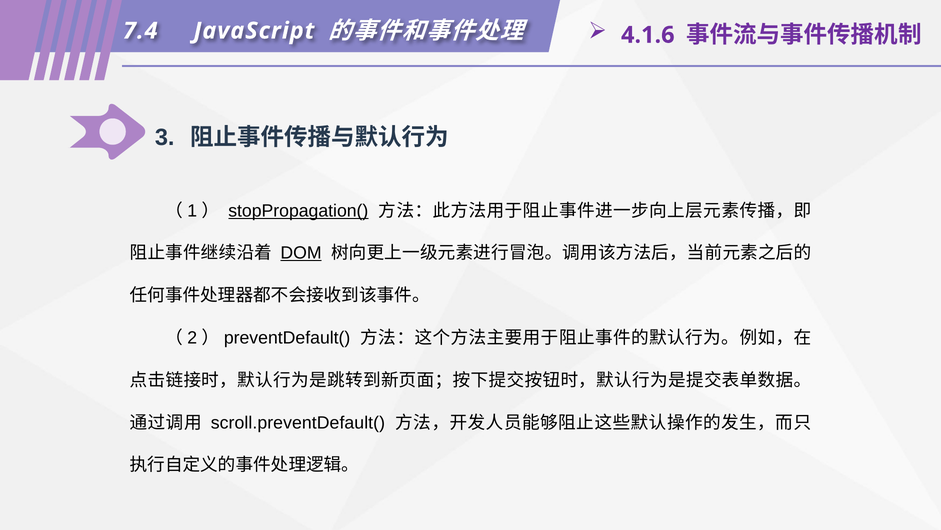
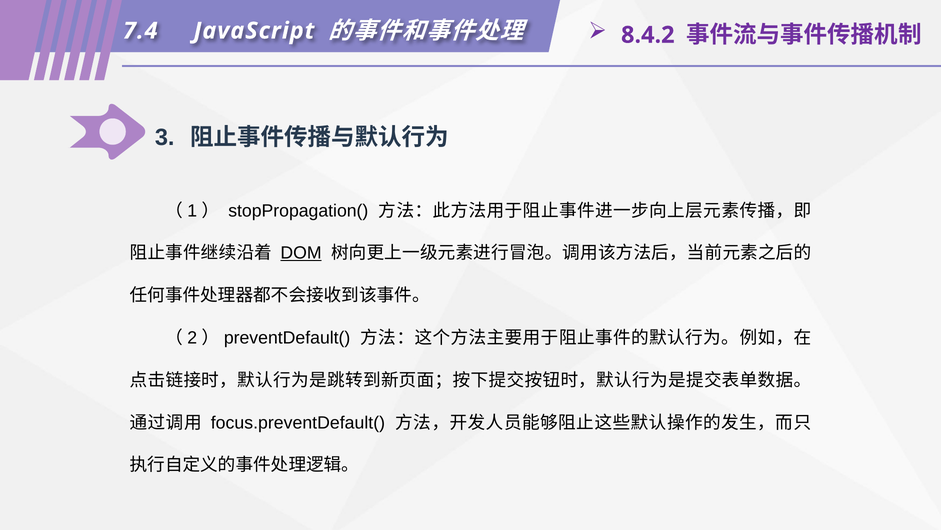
4.1.6: 4.1.6 -> 8.4.2 (648, 35)
stopPropagation( underline: present -> none (298, 210)
scroll.preventDefault(: scroll.preventDefault( -> focus.preventDefault( (298, 422)
